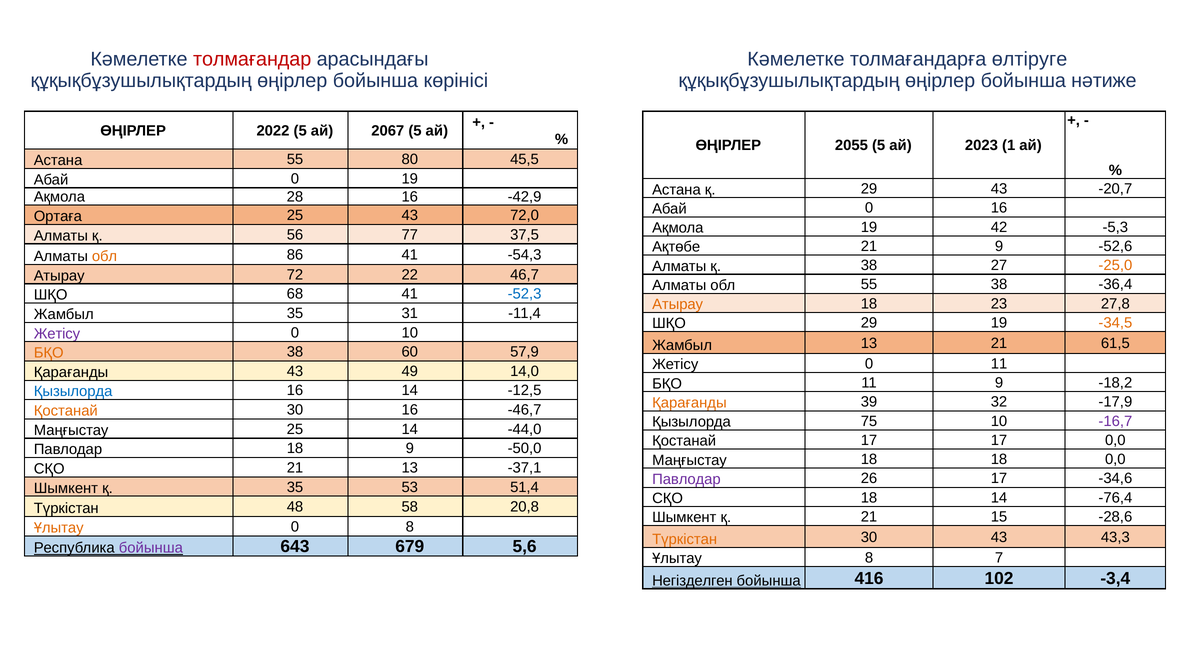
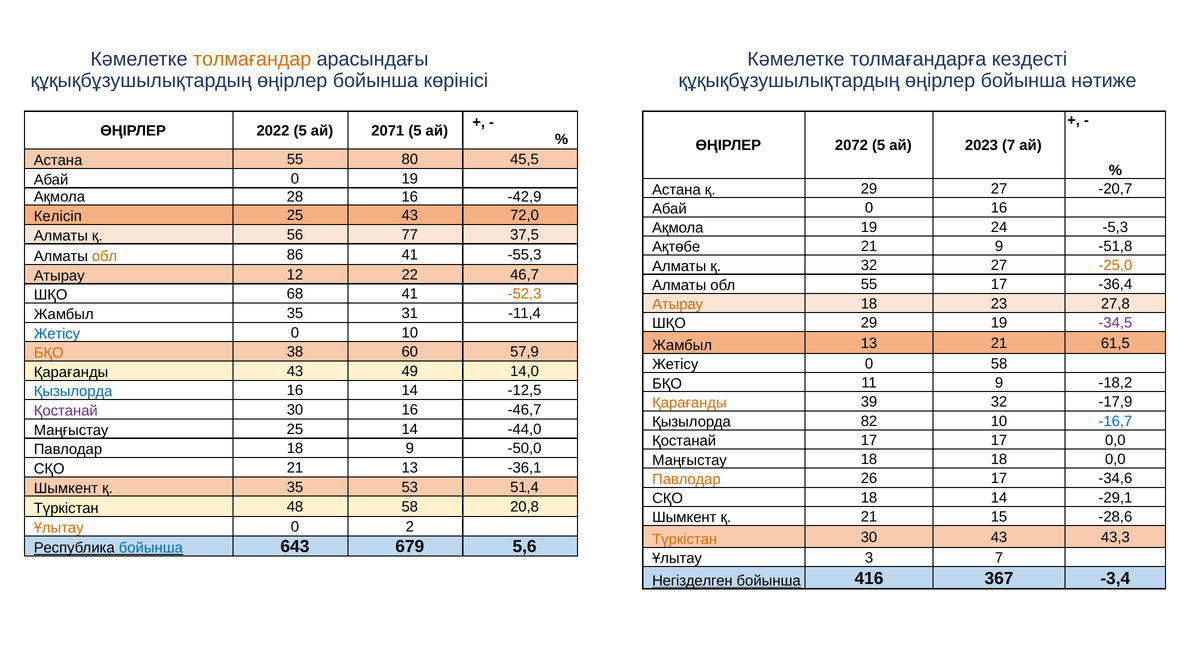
толмағандар colour: red -> orange (252, 59)
өлтіруге: өлтіруге -> кездесті (1029, 59)
2067: 2067 -> 2071 (388, 131)
2055: 2055 -> 2072 (851, 145)
2023 1: 1 -> 7 (1009, 145)
29 43: 43 -> 27 (999, 189)
Ортаға: Ортаға -> Келісіп (58, 216)
42: 42 -> 24 (999, 227)
-52,6: -52,6 -> -51,8 (1115, 246)
-54,3: -54,3 -> -55,3 (525, 254)
қ 38: 38 -> 32 (869, 265)
72: 72 -> 12 (295, 274)
55 38: 38 -> 17 (999, 284)
-52,3 colour: blue -> orange (525, 294)
-34,5 colour: orange -> purple (1115, 323)
Жетісу colour: purple -> blue (57, 333)
0 11: 11 -> 58 (999, 363)
Қостанай colour: orange -> purple (66, 410)
75: 75 -> 82 (869, 421)
-16,7 colour: purple -> blue (1115, 421)
-37,1: -37,1 -> -36,1 (525, 467)
Павлодар colour: purple -> orange (686, 479)
-76,4: -76,4 -> -29,1 (1115, 497)
0 8: 8 -> 2 (410, 526)
бойынша colour: purple -> blue (151, 547)
Ұлытау 8: 8 -> 3 (869, 557)
102: 102 -> 367 (999, 578)
